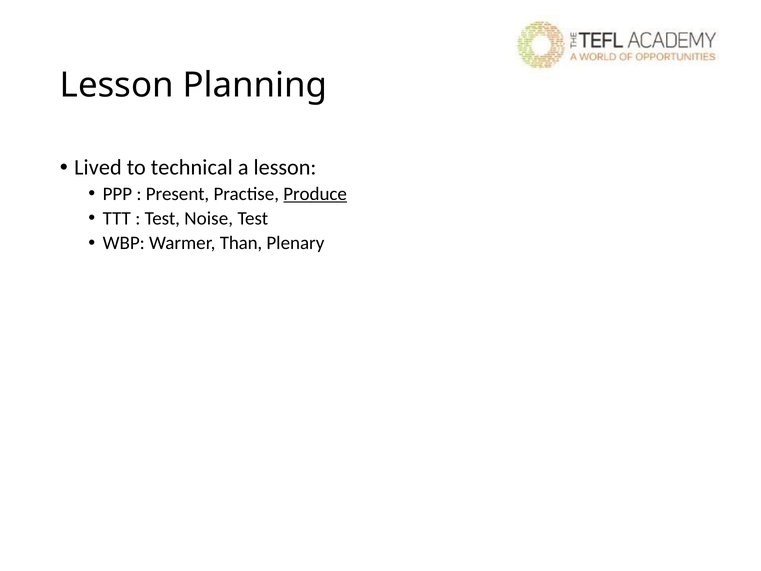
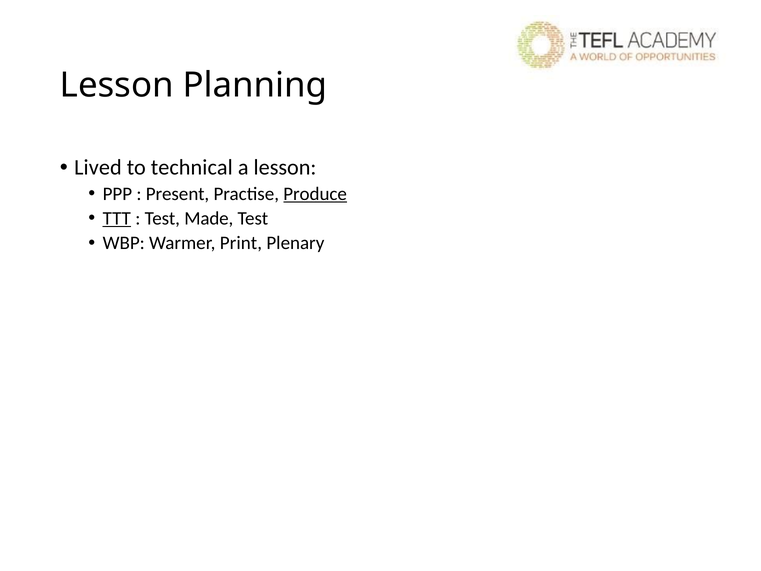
TTT underline: none -> present (117, 218)
Noise: Noise -> Made (209, 218)
Than: Than -> Print (241, 243)
